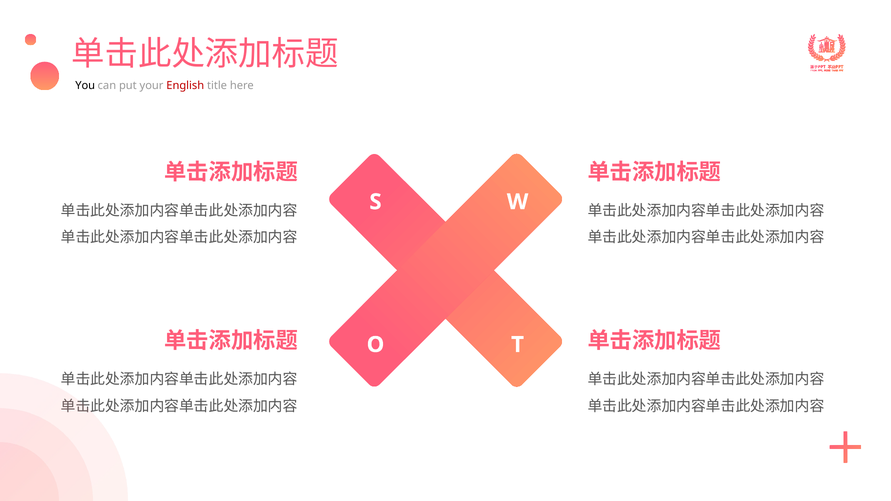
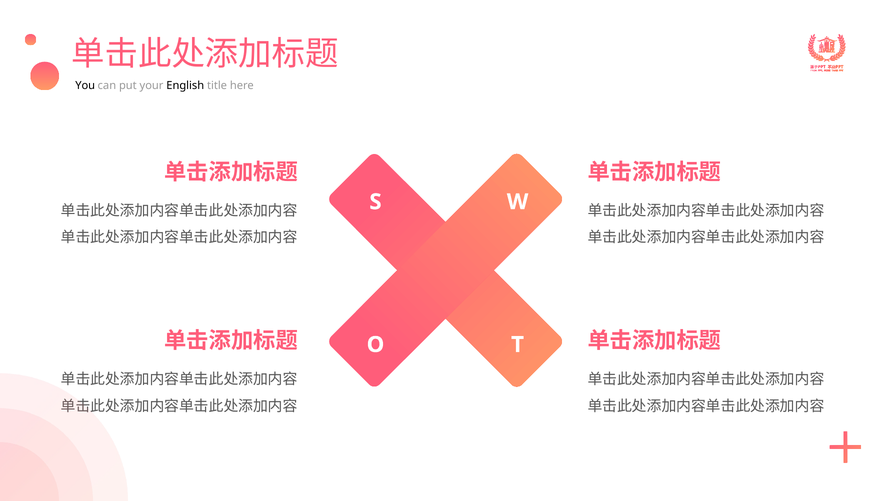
English colour: red -> black (185, 86)
